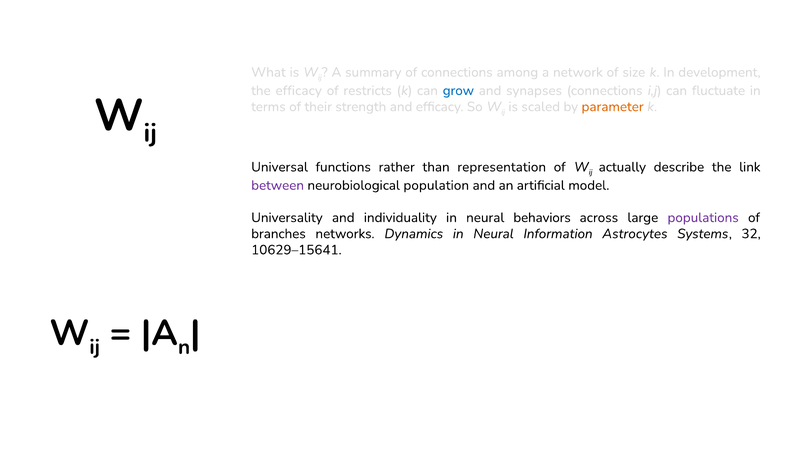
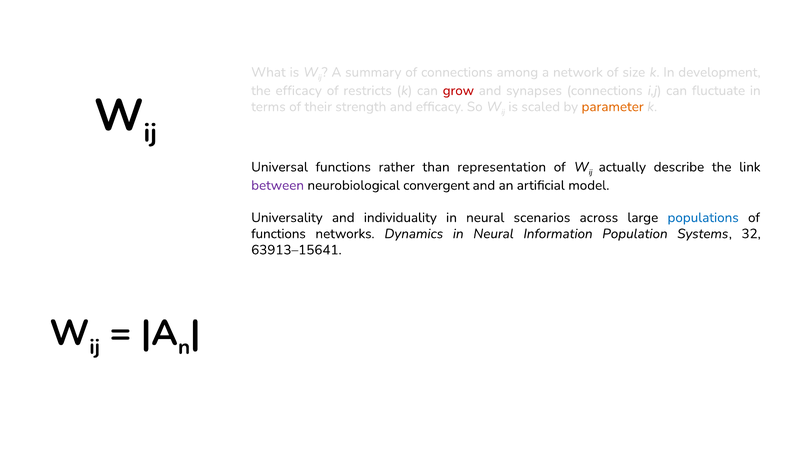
grow colour: blue -> red (458, 91)
population: population -> convergent (436, 185)
behaviors: behaviors -> scenarios (542, 218)
populations colour: purple -> blue (703, 218)
branches: branches -> functions (279, 234)
Astrocytes: Astrocytes -> Population (635, 234)
10629–15641: 10629–15641 -> 63913–15641 (296, 250)
